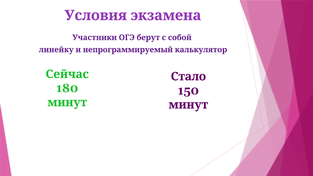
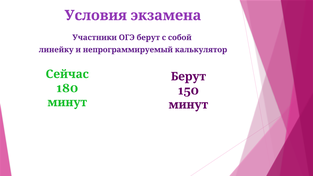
Стало: Стало -> Берут (188, 77)
